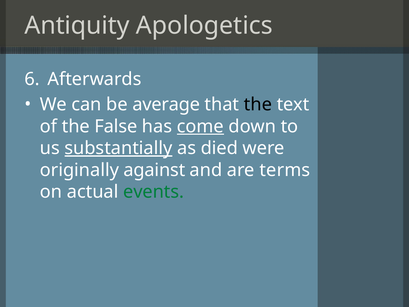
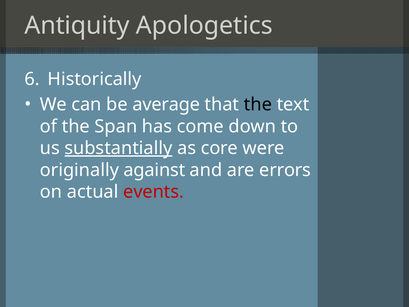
Afterwards: Afterwards -> Historically (95, 79)
False: False -> Span (116, 126)
come underline: present -> none (200, 126)
died: died -> core (219, 148)
terms: terms -> errors (285, 170)
events colour: green -> red (154, 192)
